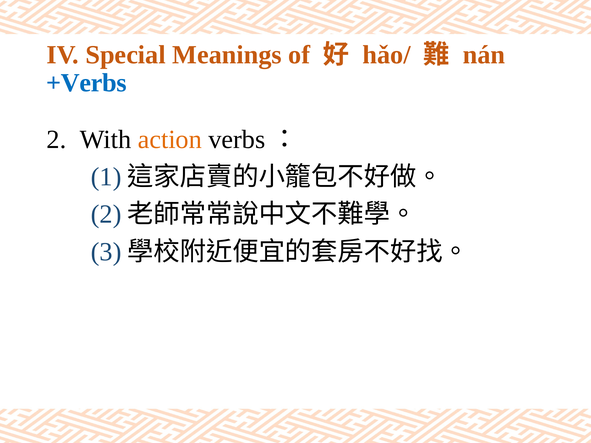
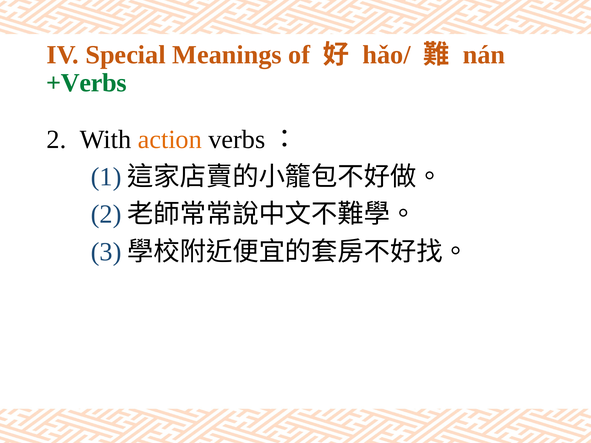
+Verbs colour: blue -> green (86, 83)
